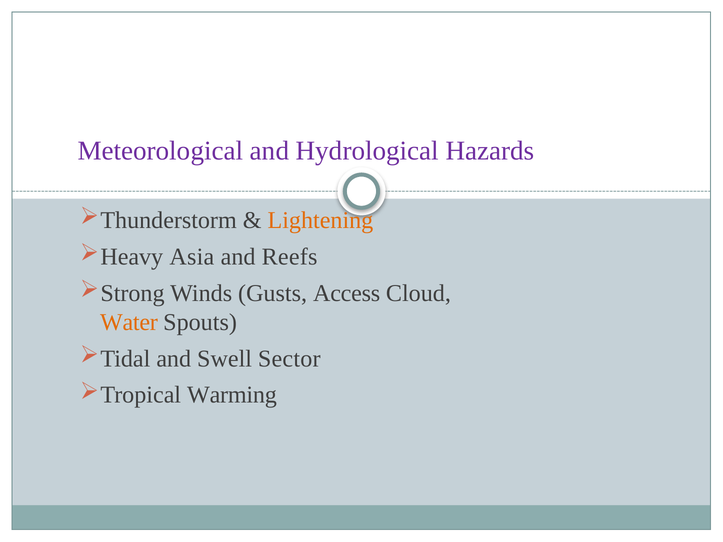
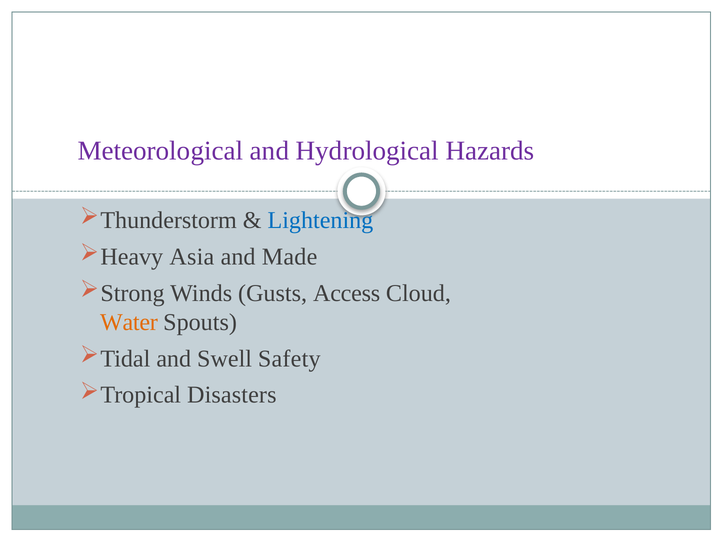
Lightening colour: orange -> blue (320, 220)
Reefs: Reefs -> Made (290, 257)
Sector: Sector -> Safety (289, 359)
Warming: Warming -> Disasters (232, 395)
